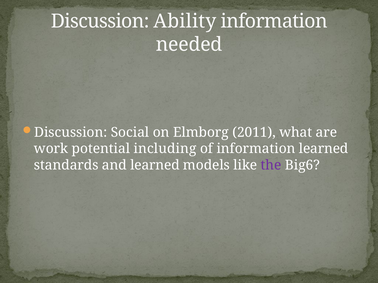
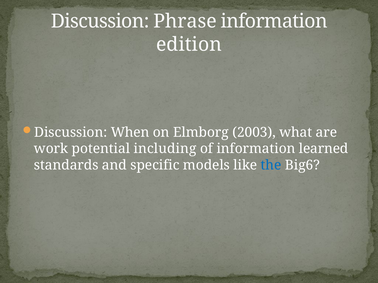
Ability: Ability -> Phrase (185, 21)
needed: needed -> edition (189, 45)
Social: Social -> When (130, 133)
2011: 2011 -> 2003 (254, 133)
and learned: learned -> specific (155, 165)
the colour: purple -> blue (271, 165)
